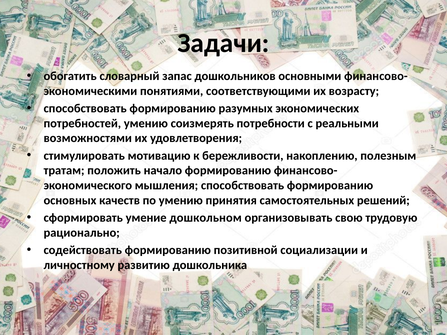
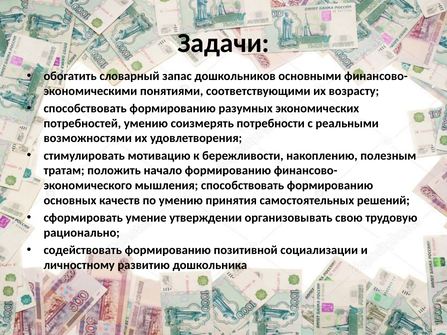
дошкольном: дошкольном -> утверждении (206, 218)
